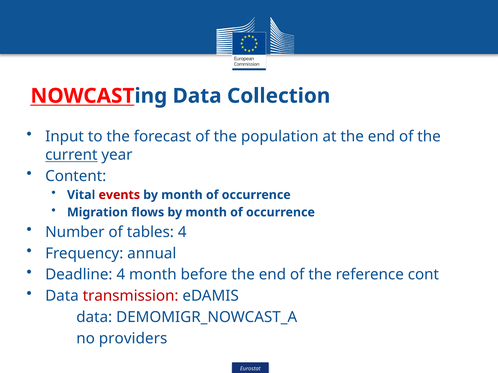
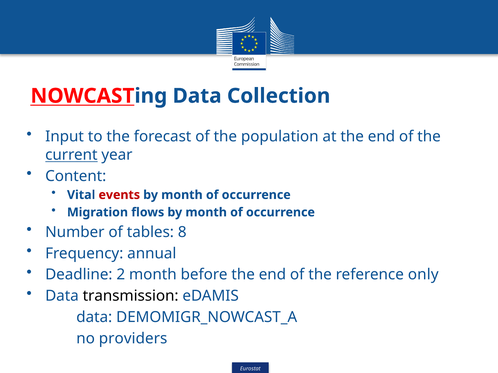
tables 4: 4 -> 8 (182, 232)
Deadline 4: 4 -> 2 (121, 275)
cont: cont -> only (423, 275)
transmission colour: red -> black (131, 296)
